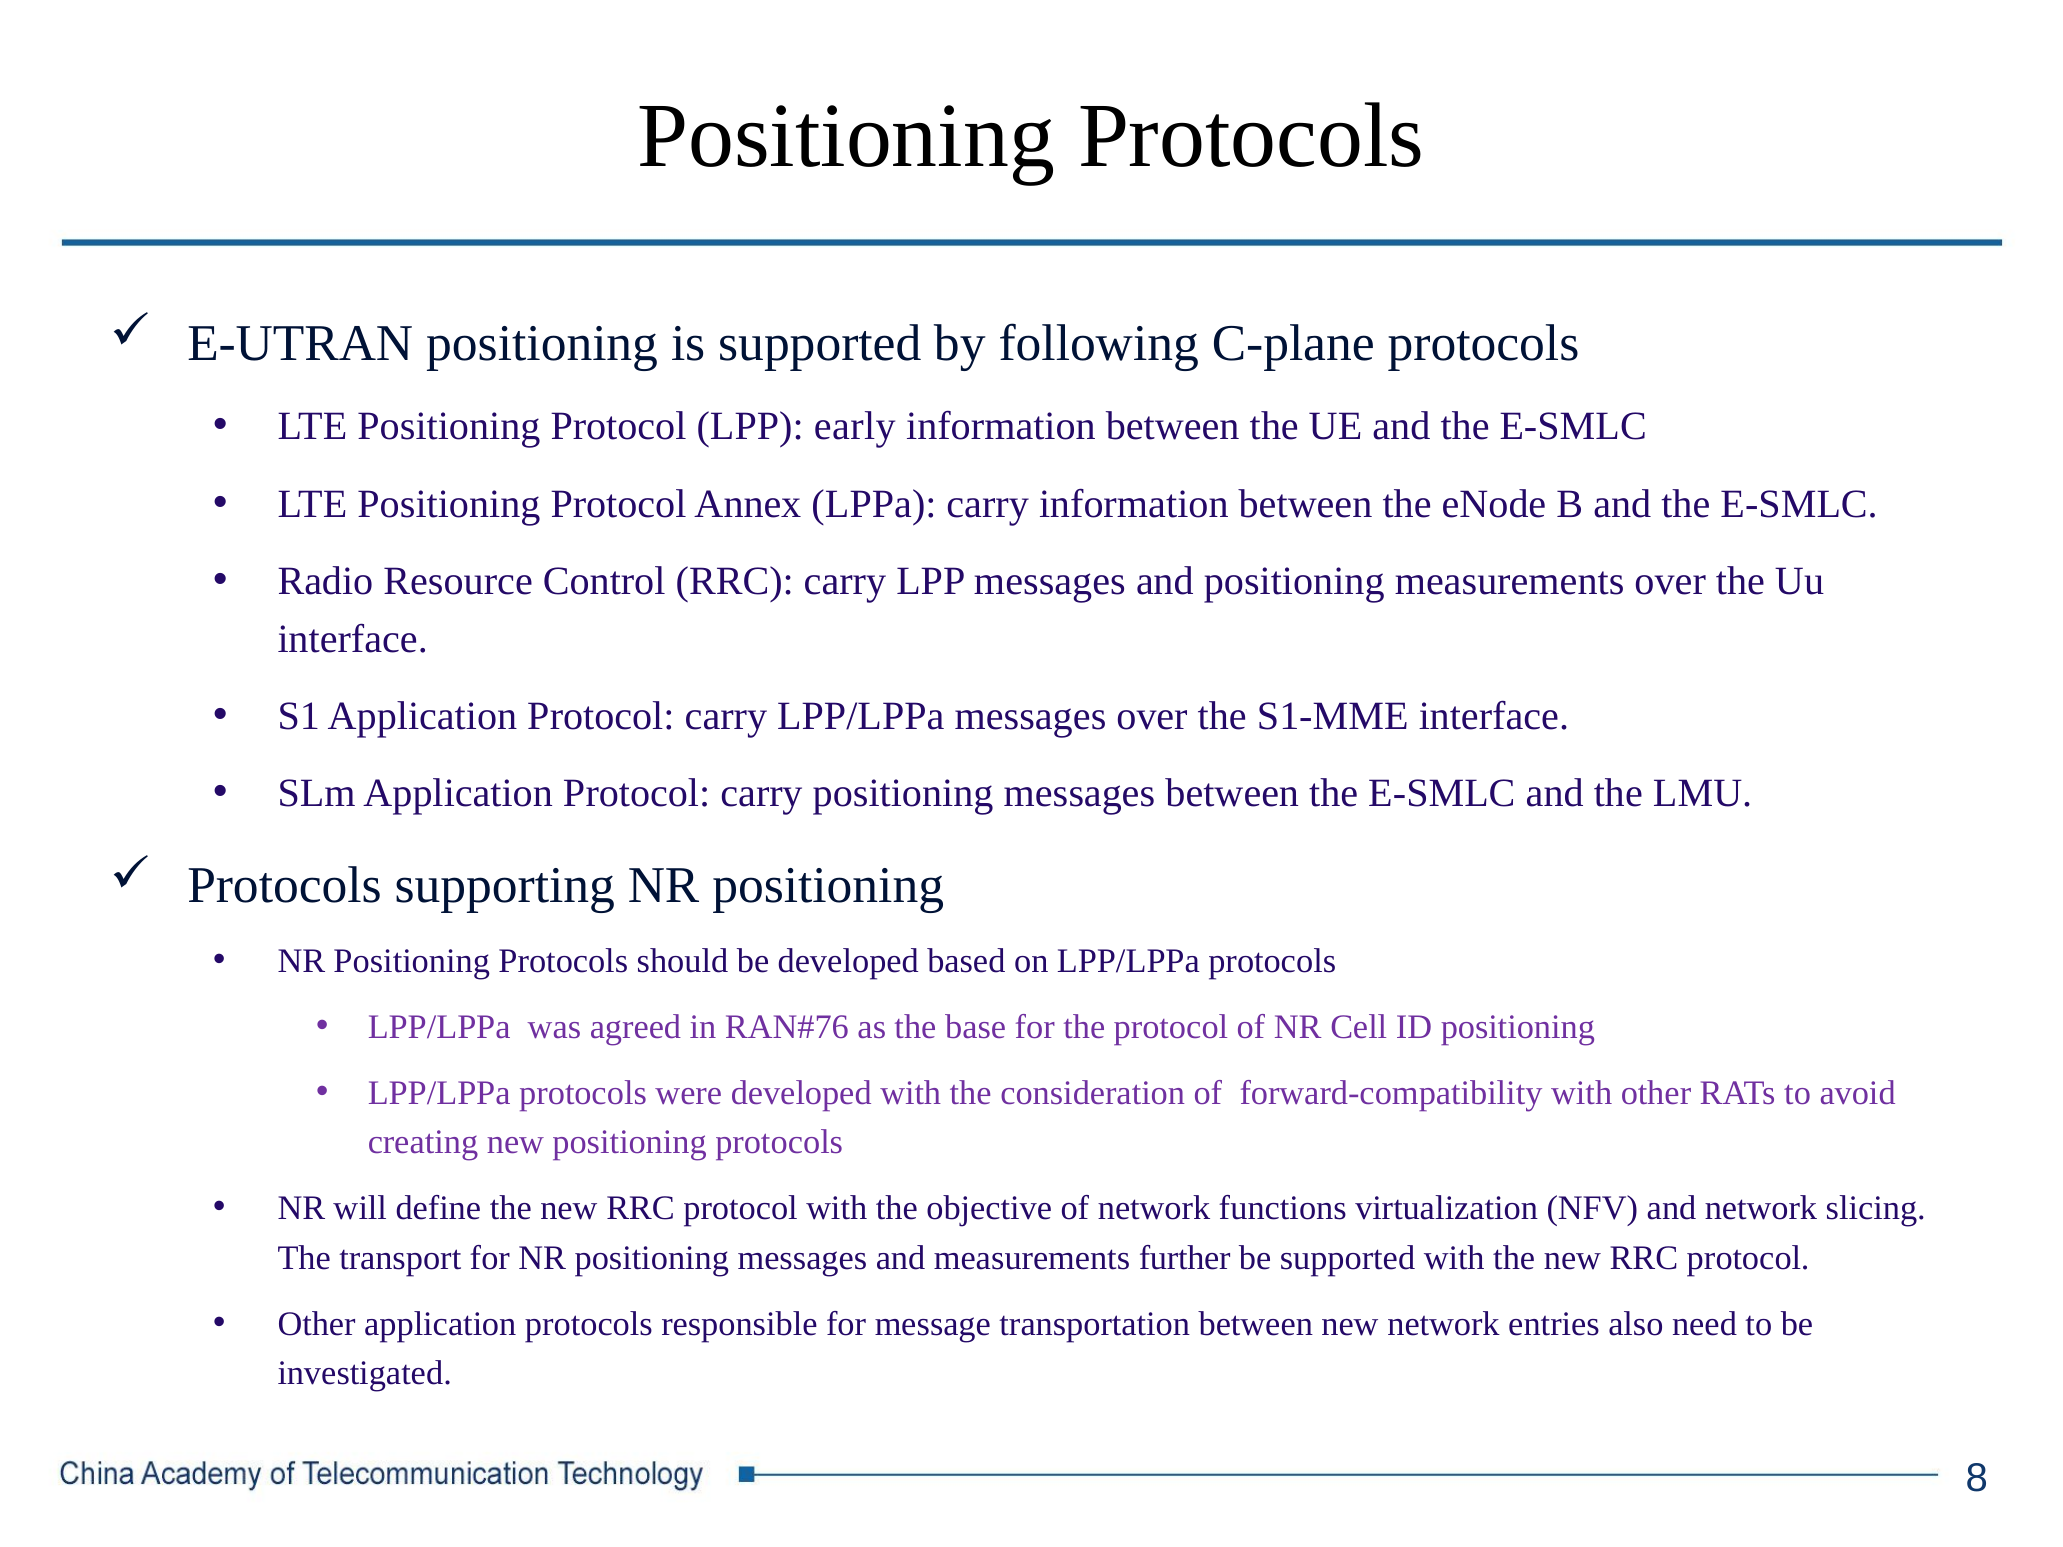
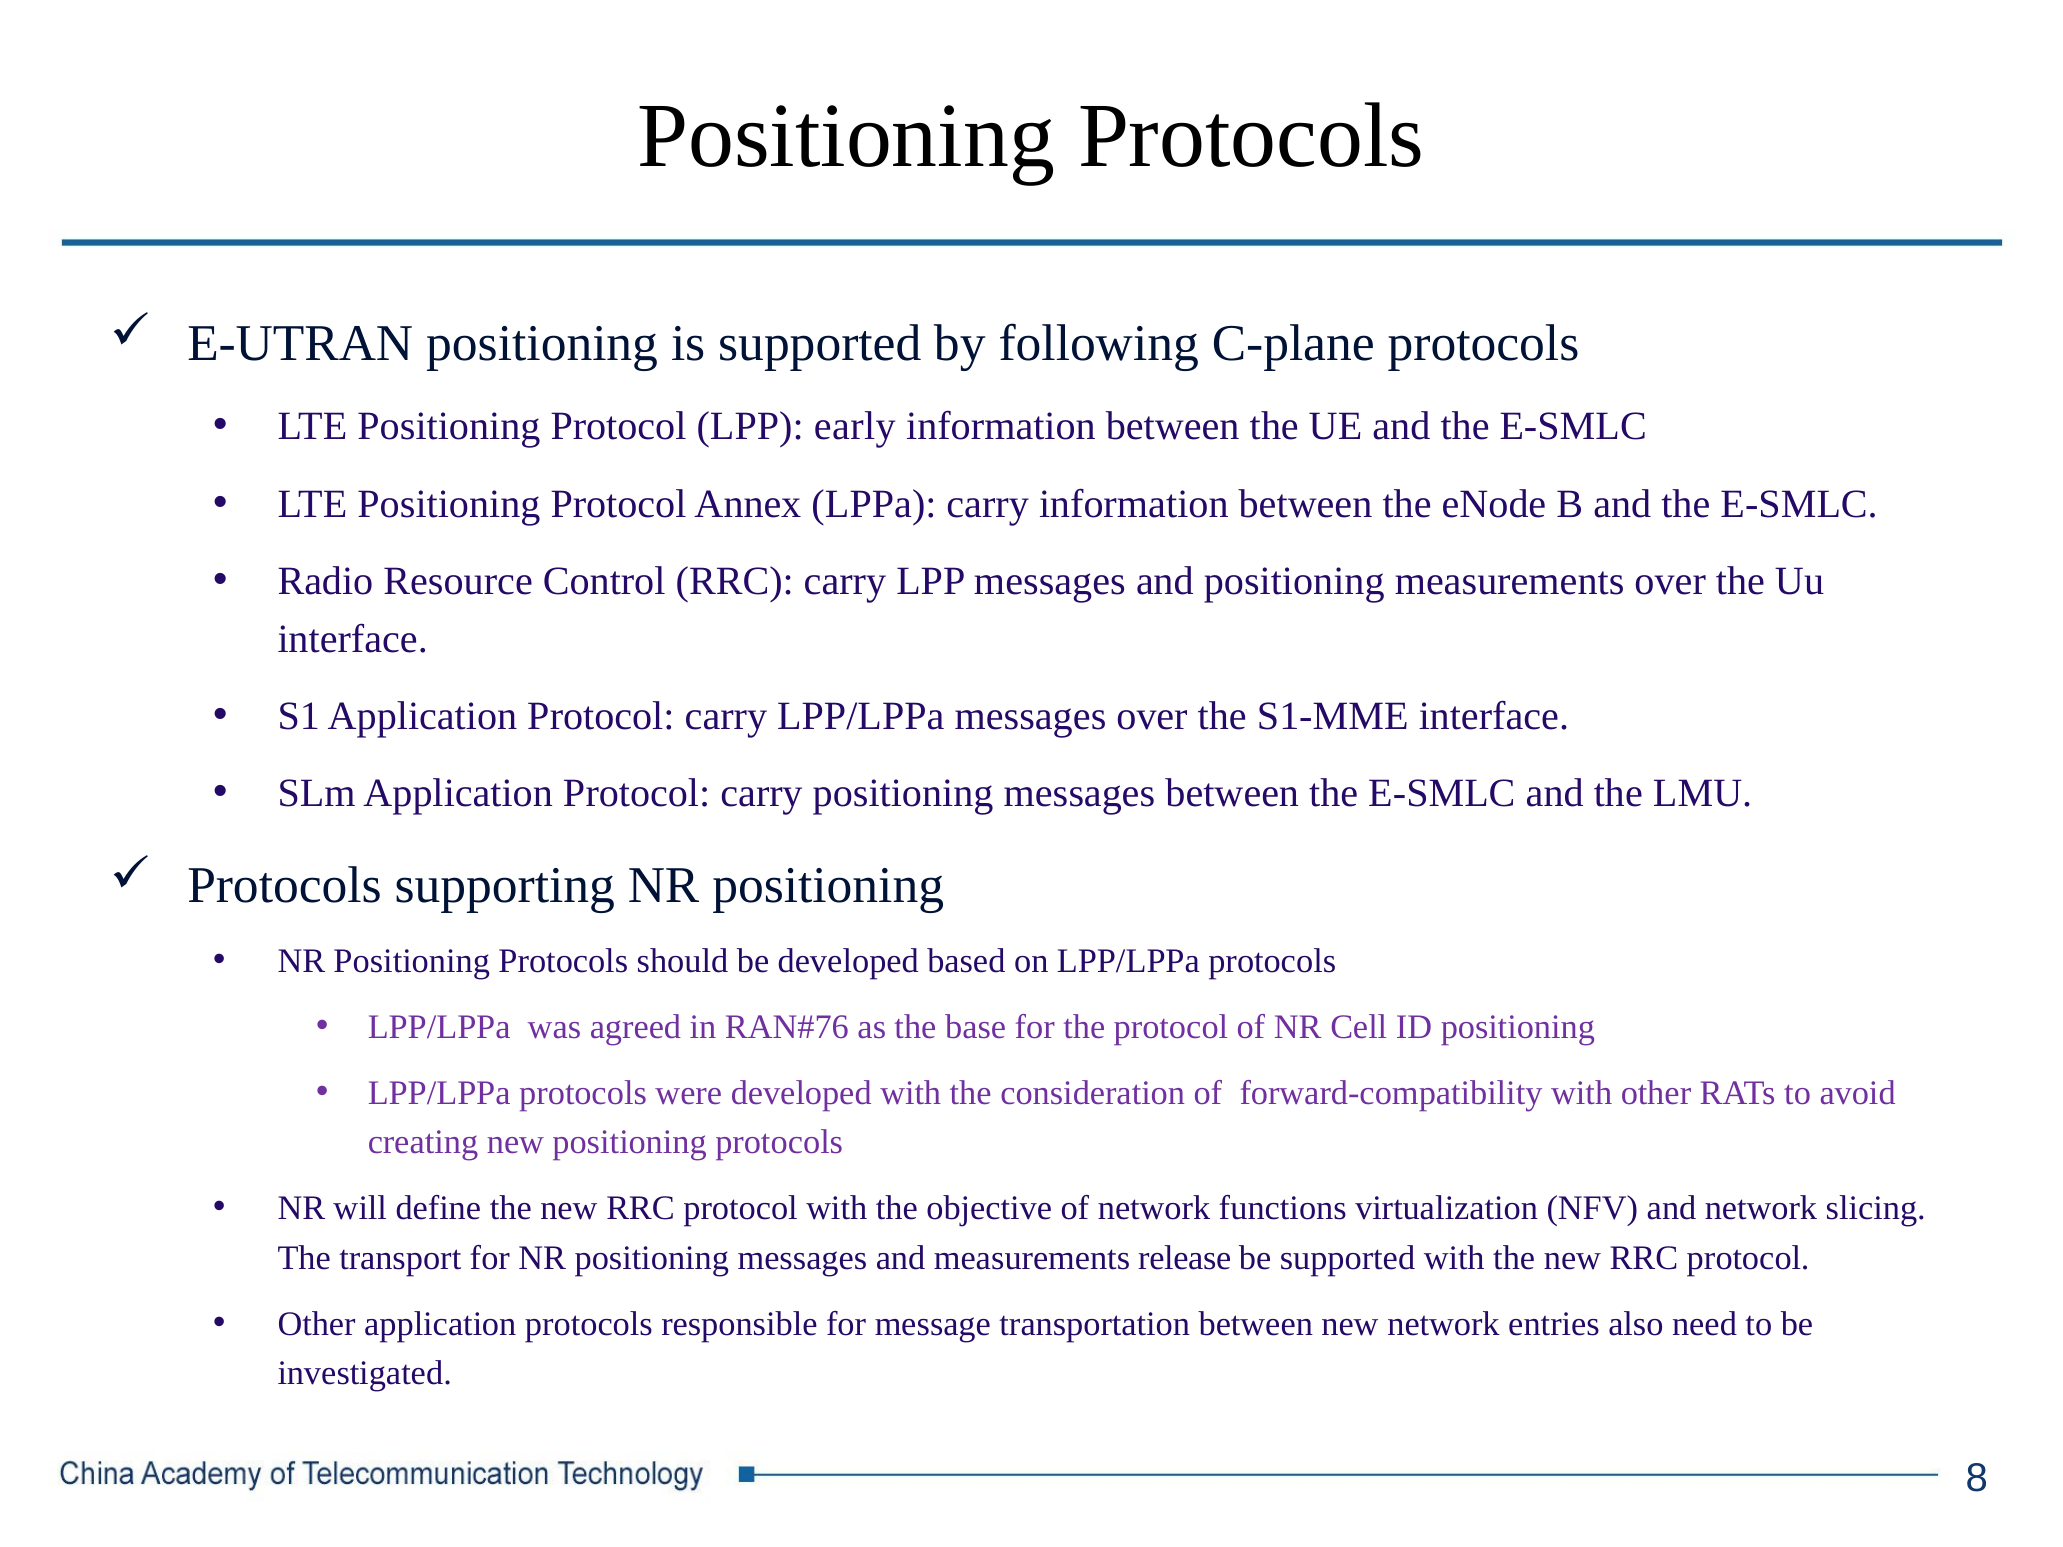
further: further -> release (1185, 1258)
